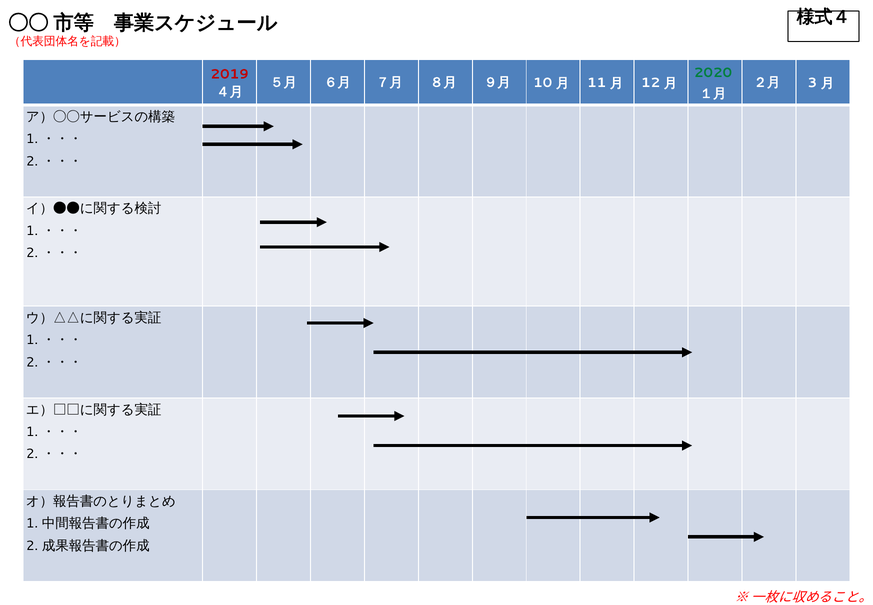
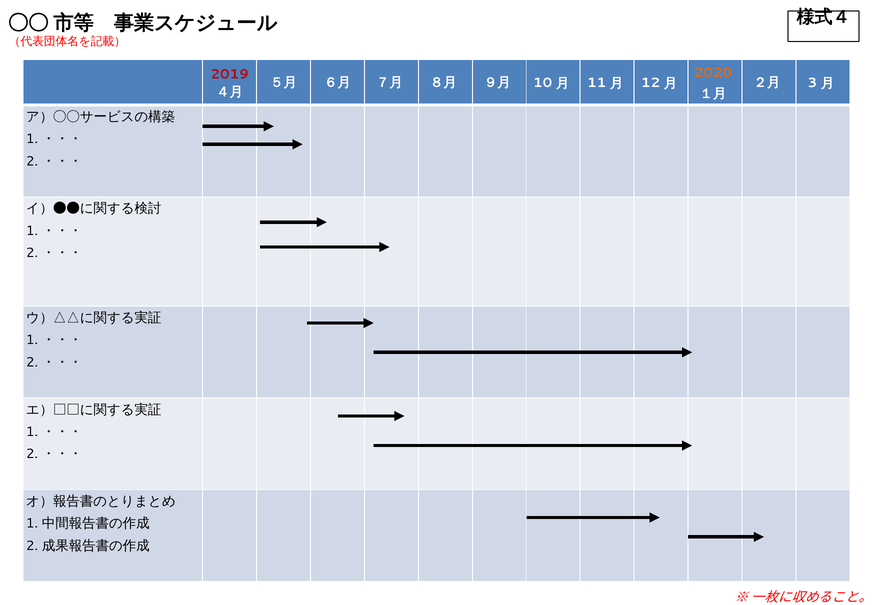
2020 colour: green -> orange (713, 73)
